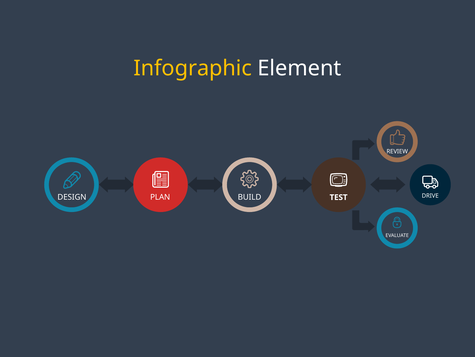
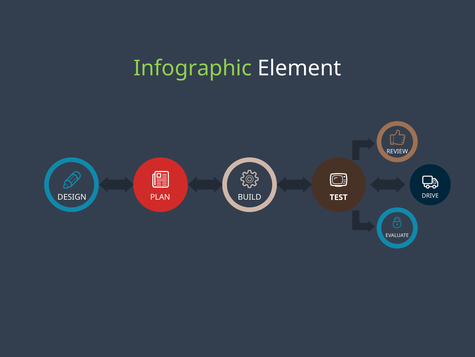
Infographic colour: yellow -> light green (193, 68)
